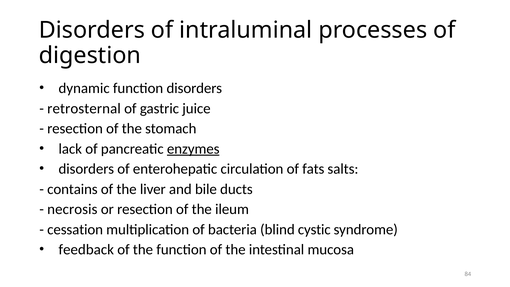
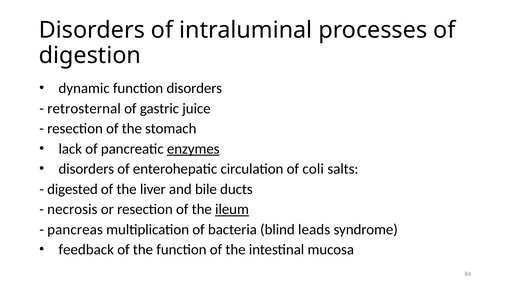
fats: fats -> coli (313, 169)
contains: contains -> digested (72, 189)
ileum underline: none -> present (232, 209)
cessation: cessation -> pancreas (75, 229)
cystic: cystic -> leads (314, 229)
